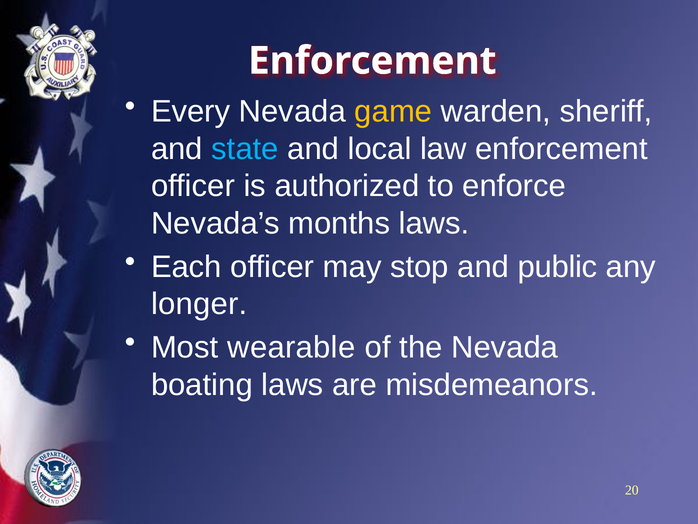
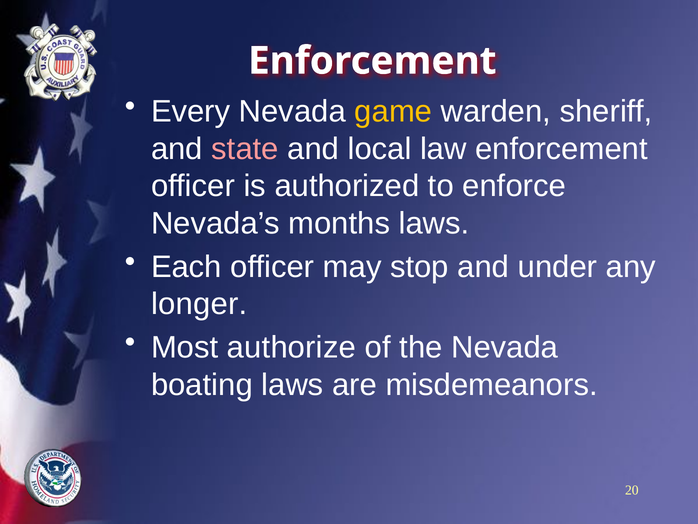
state colour: light blue -> pink (245, 149)
public: public -> under (557, 267)
wearable: wearable -> authorize (291, 347)
